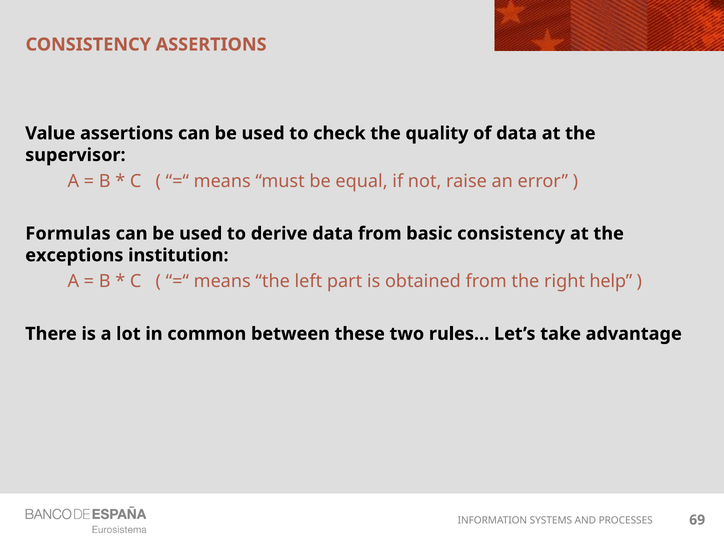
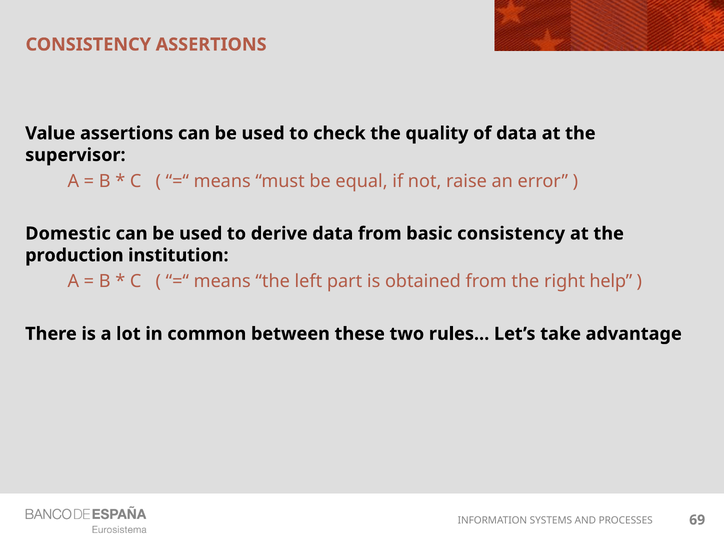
Formulas: Formulas -> Domestic (68, 234)
exceptions: exceptions -> production (74, 255)
